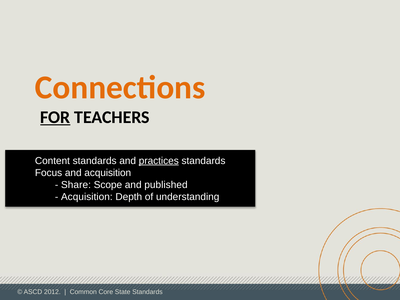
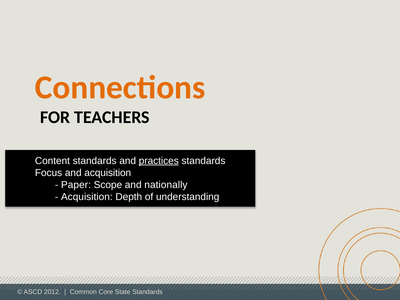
FOR underline: present -> none (55, 117)
Share: Share -> Paper (76, 185)
published: published -> nationally (166, 185)
